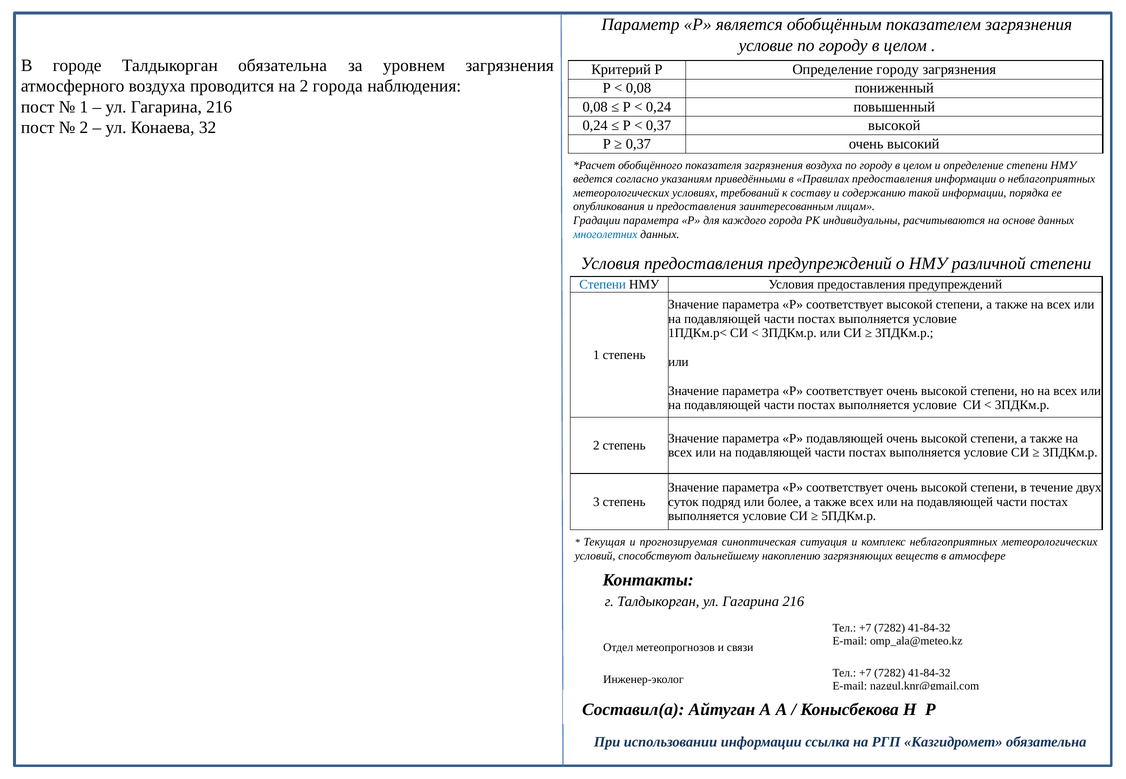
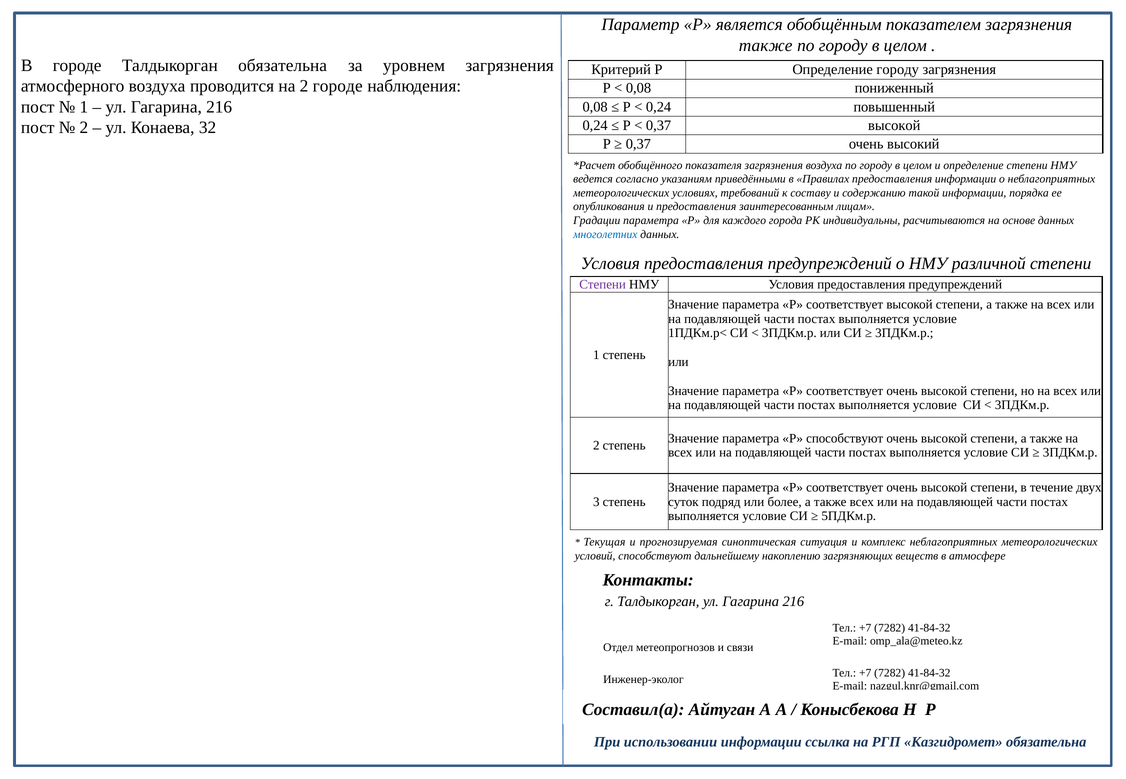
условие: условие -> также (766, 45)
2 города: города -> городе (338, 86)
Степени colour: blue -> purple (603, 285)
Р подавляющей: подавляющей -> способствуют (845, 439)
